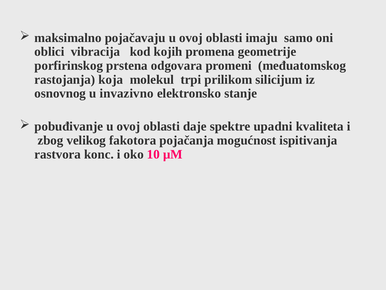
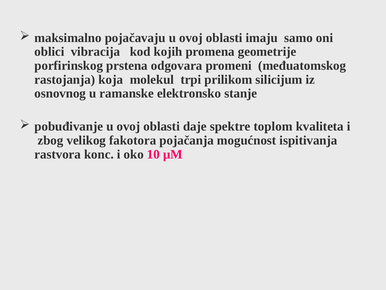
invazivno: invazivno -> ramanske (127, 93)
upadni: upadni -> toplom (273, 126)
